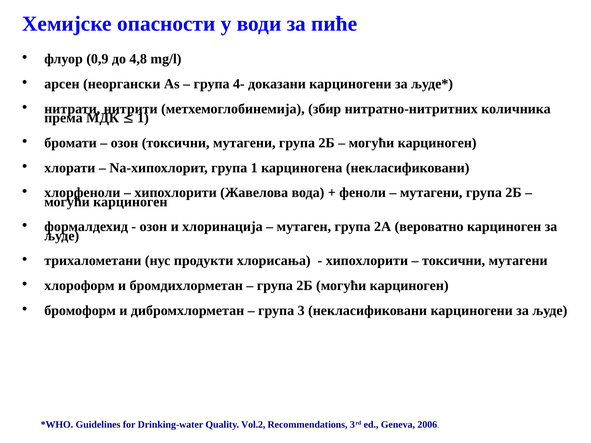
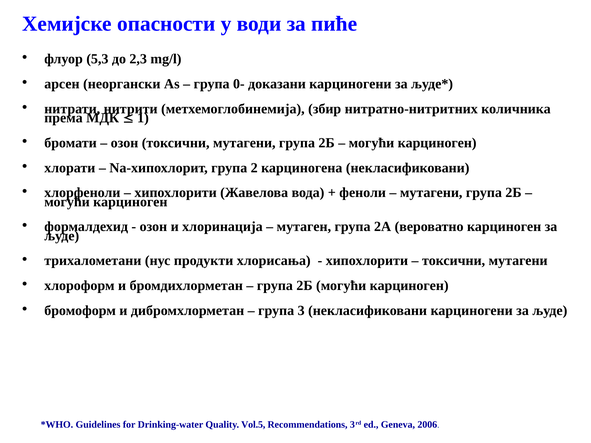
0,9: 0,9 -> 5,3 (97, 59)
4,8: 4,8 -> 2,3 (138, 59)
4-: 4- -> 0- (239, 84)
група 1: 1 -> 2 (254, 168)
Vol.2: Vol.2 -> Vol.5 (253, 425)
